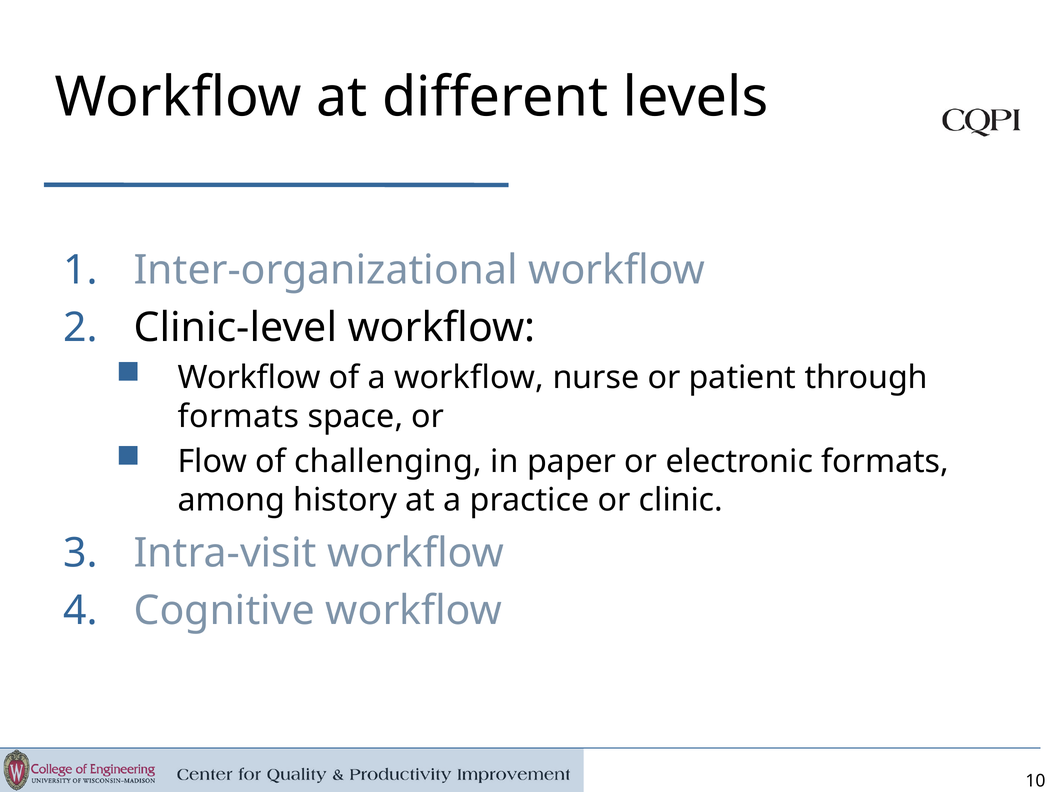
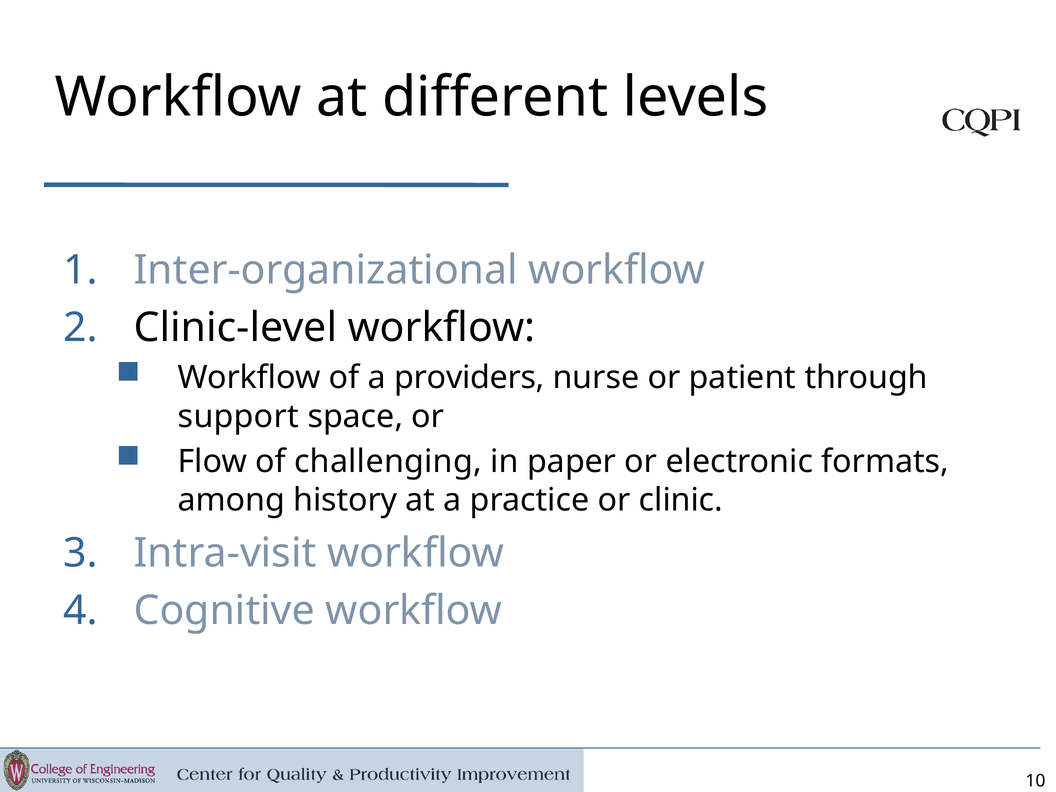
a workflow: workflow -> providers (469, 378)
formats: formats -> support (238, 416)
